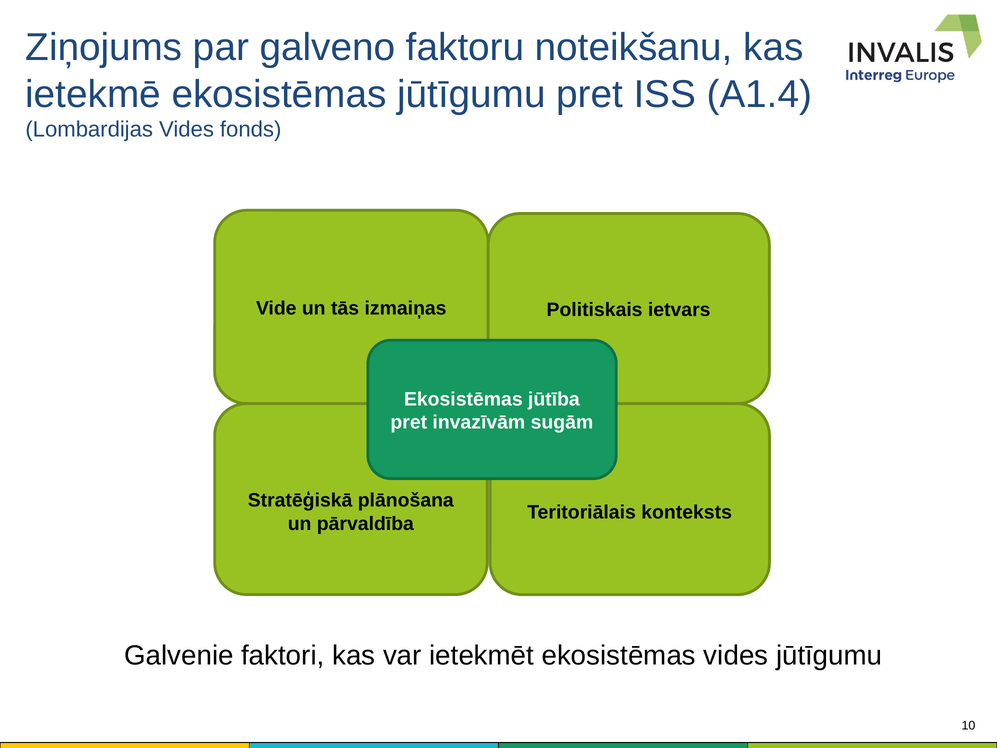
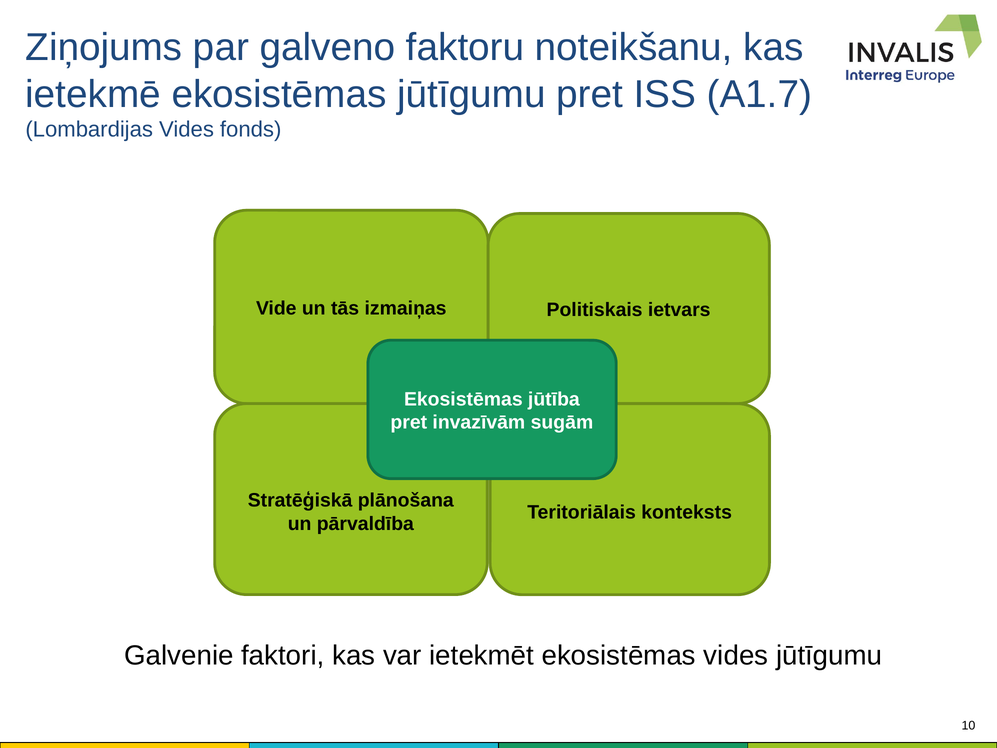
A1.4: A1.4 -> A1.7 (759, 94)
